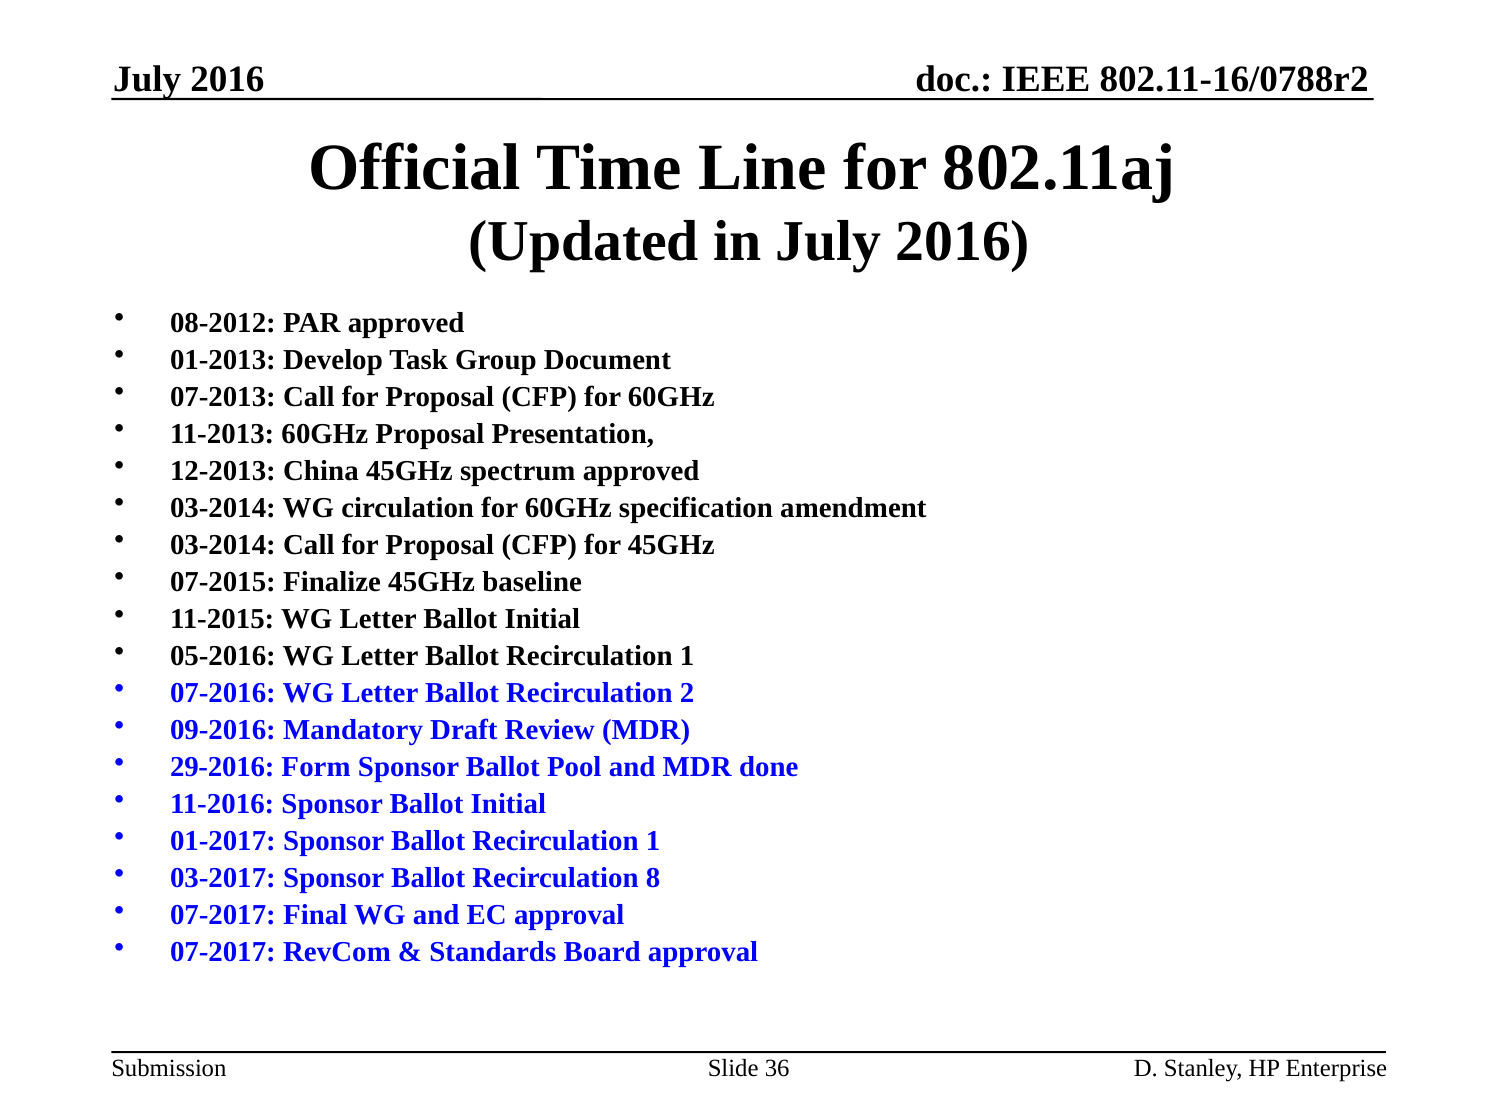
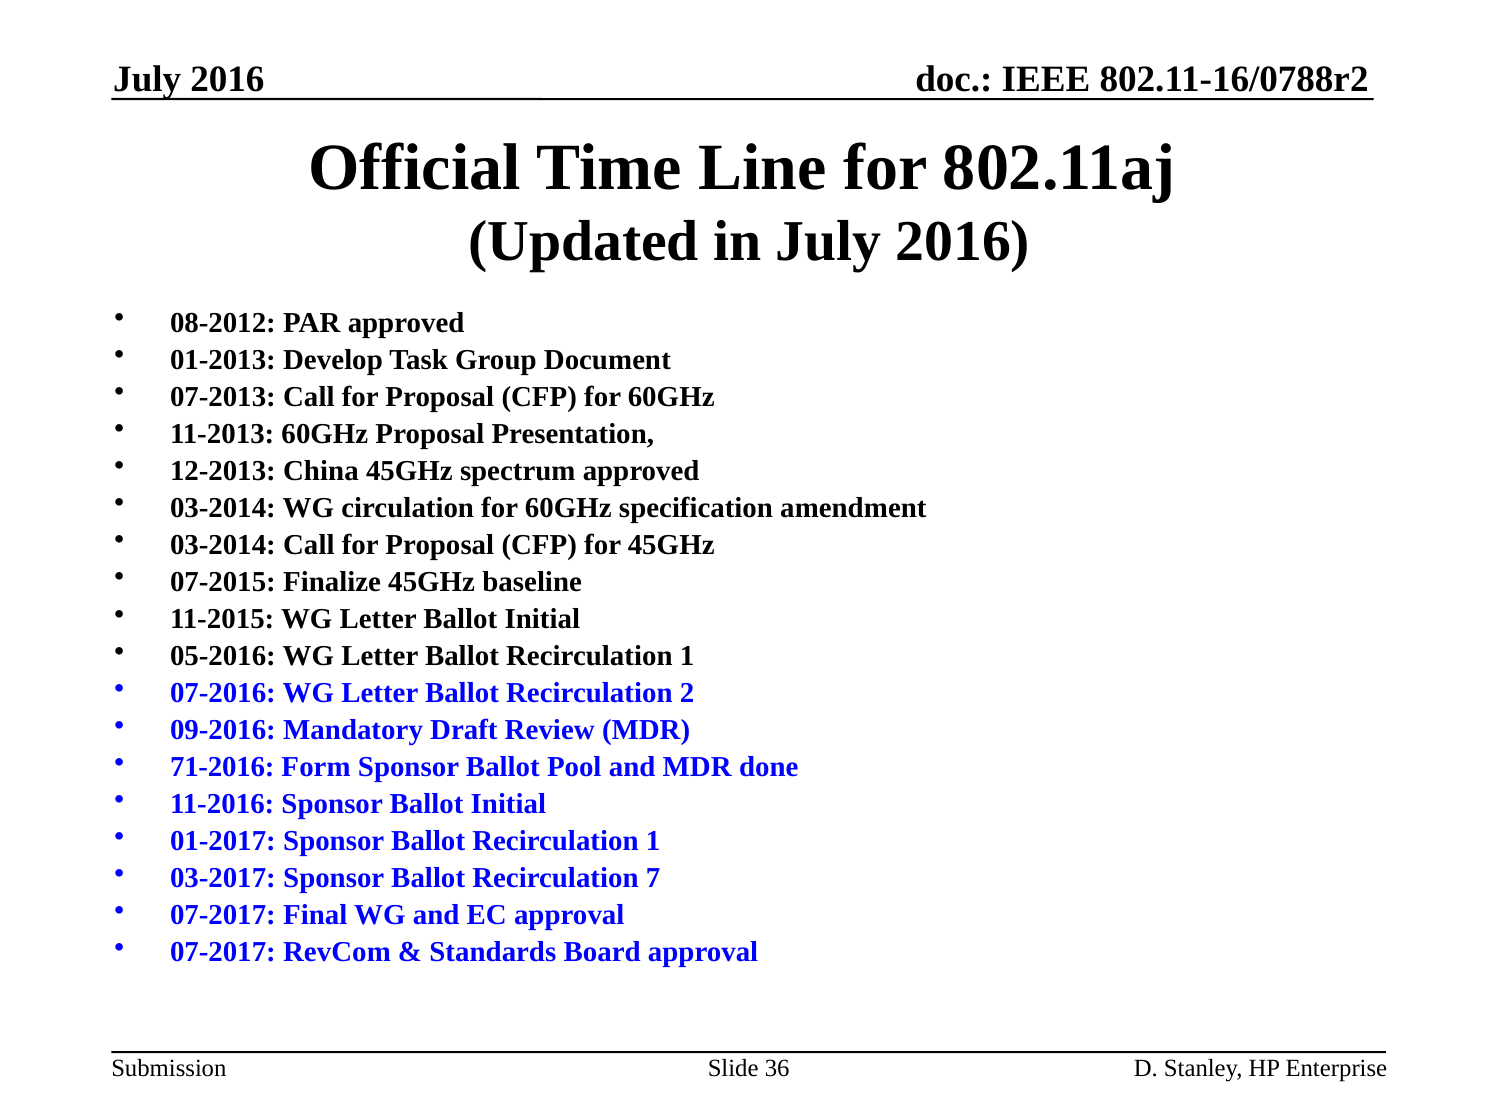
29-2016: 29-2016 -> 71-2016 (222, 767)
8: 8 -> 7 (653, 878)
